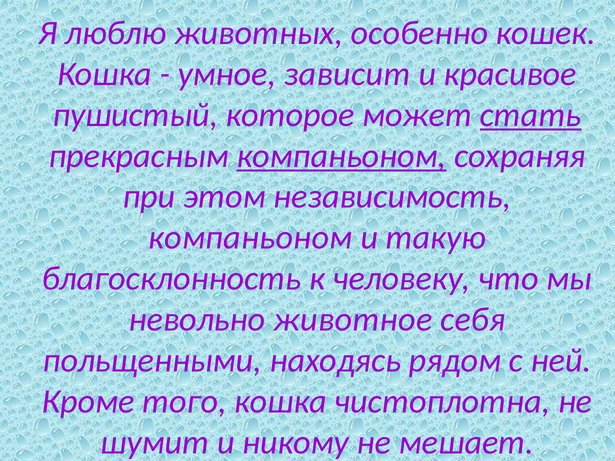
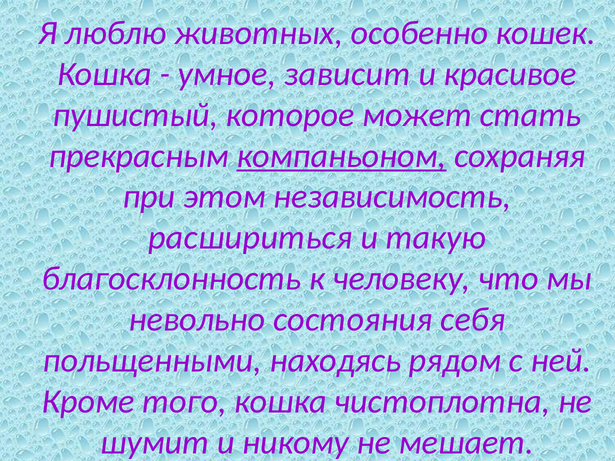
стать underline: present -> none (531, 115)
компаньоном: компаньоном -> расшириться (250, 238)
животное: животное -> состояния (353, 320)
